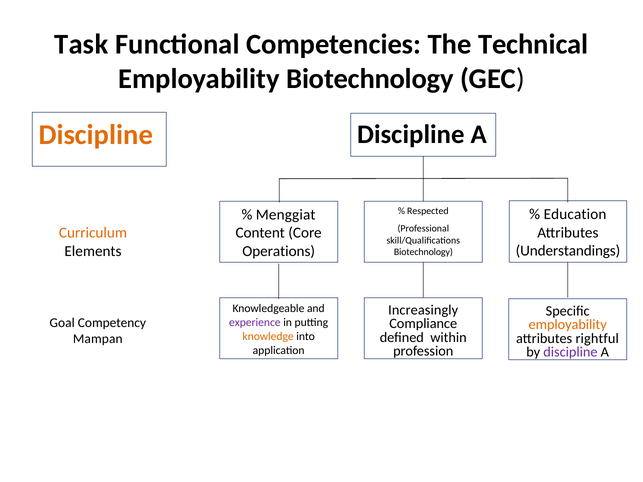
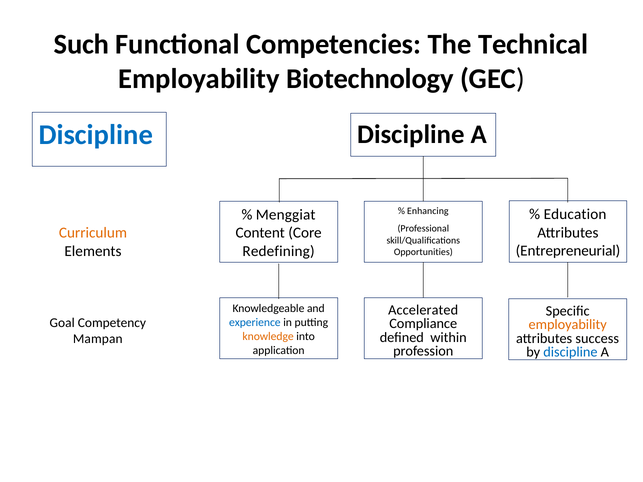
Task: Task -> Such (82, 44)
Discipline colour: orange -> blue (96, 135)
Respected: Respected -> Enhancing (428, 211)
Understandings: Understandings -> Entrepreneurial (568, 251)
Operations: Operations -> Redefining (279, 251)
Biotechnology: Biotechnology -> Opportunities (423, 252)
Increasingly: Increasingly -> Accelerated (423, 310)
experience colour: purple -> blue (255, 323)
rightful: rightful -> success (597, 339)
discipline colour: purple -> blue (570, 352)
